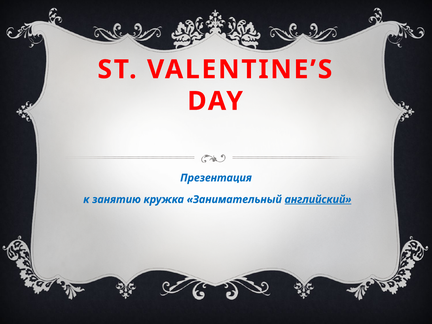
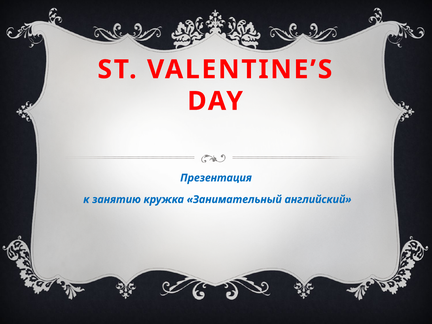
английский underline: present -> none (318, 199)
